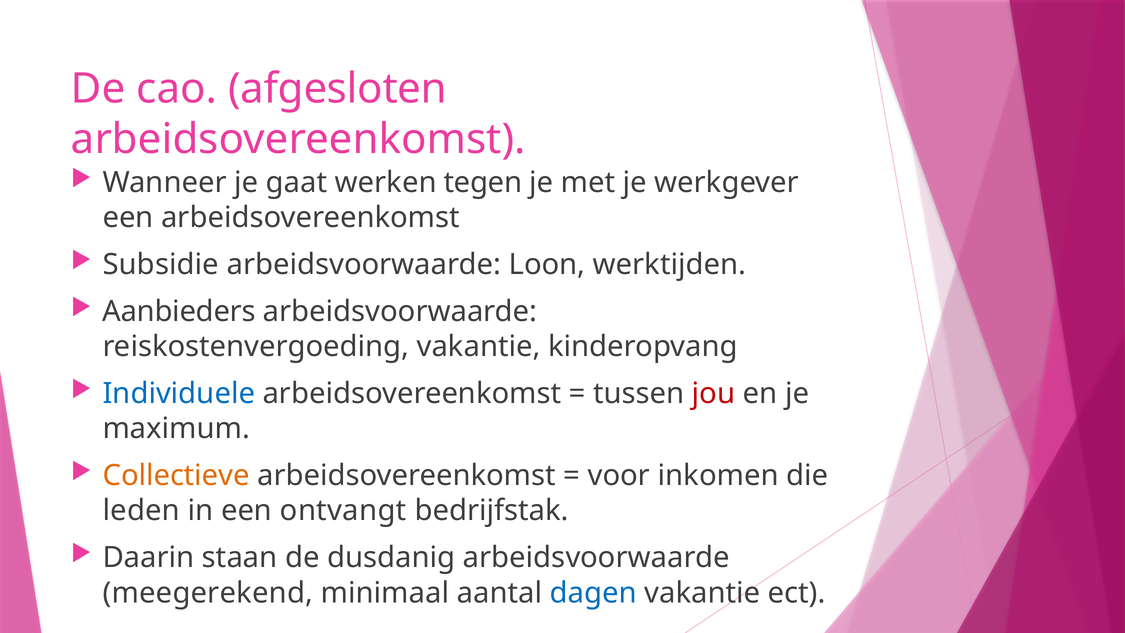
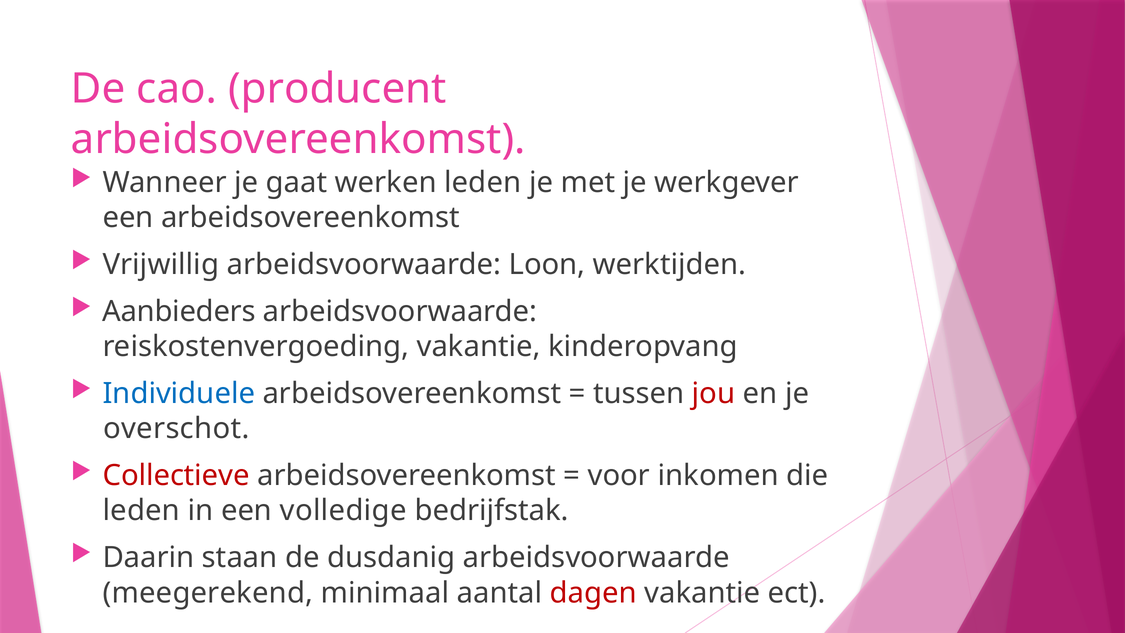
afgesloten: afgesloten -> producent (337, 89)
werken tegen: tegen -> leden (483, 183)
Subsidie: Subsidie -> Vrijwillig (161, 265)
maximum: maximum -> overschot (176, 429)
Collectieve colour: orange -> red (176, 476)
ontvangt: ontvangt -> volledige (343, 511)
dagen colour: blue -> red (593, 593)
